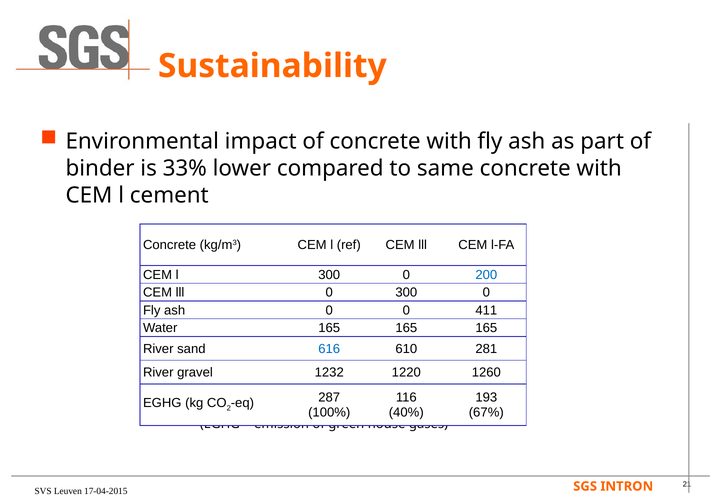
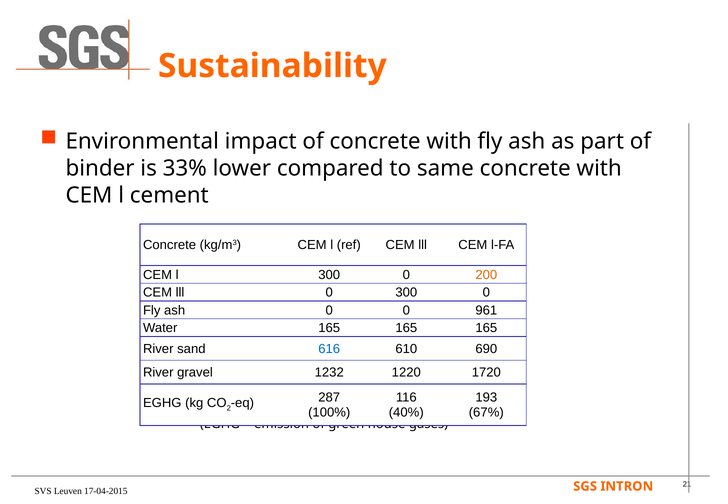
200 colour: blue -> orange (486, 275)
411: 411 -> 961 (486, 310)
281: 281 -> 690 (486, 349)
1260: 1260 -> 1720 (486, 373)
